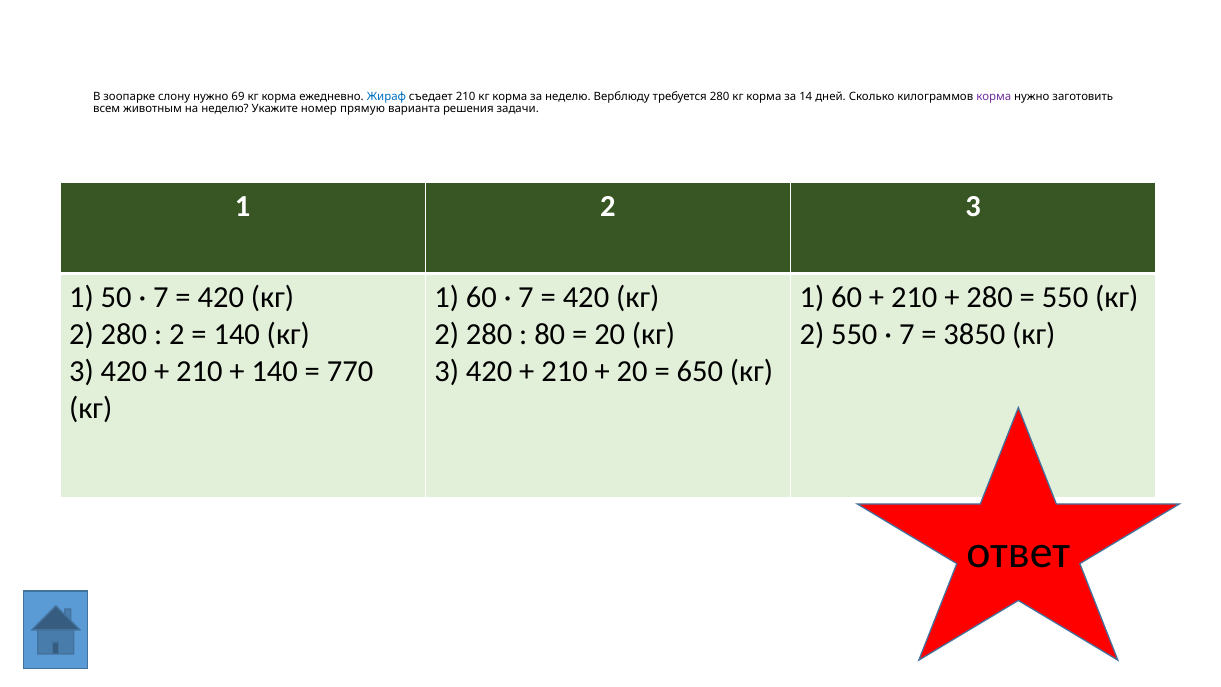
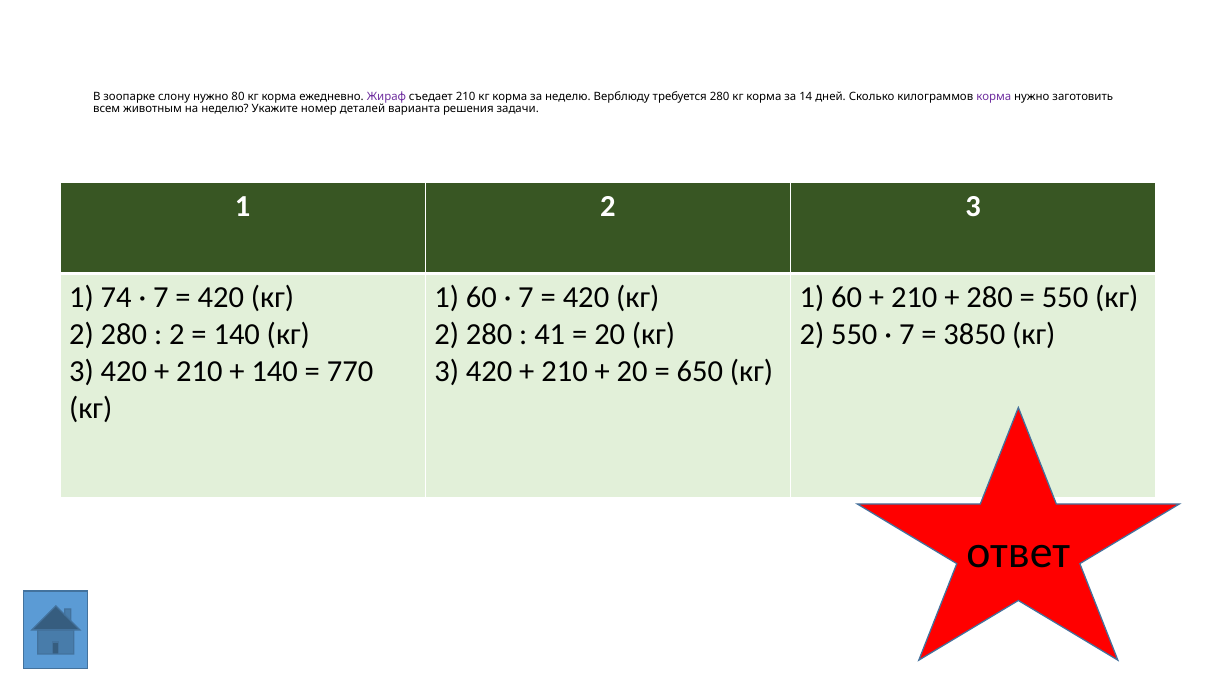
69: 69 -> 80 (238, 97)
Жираф colour: blue -> purple (386, 97)
прямую: прямую -> деталей (363, 109)
50: 50 -> 74 (116, 297)
80: 80 -> 41 (550, 334)
